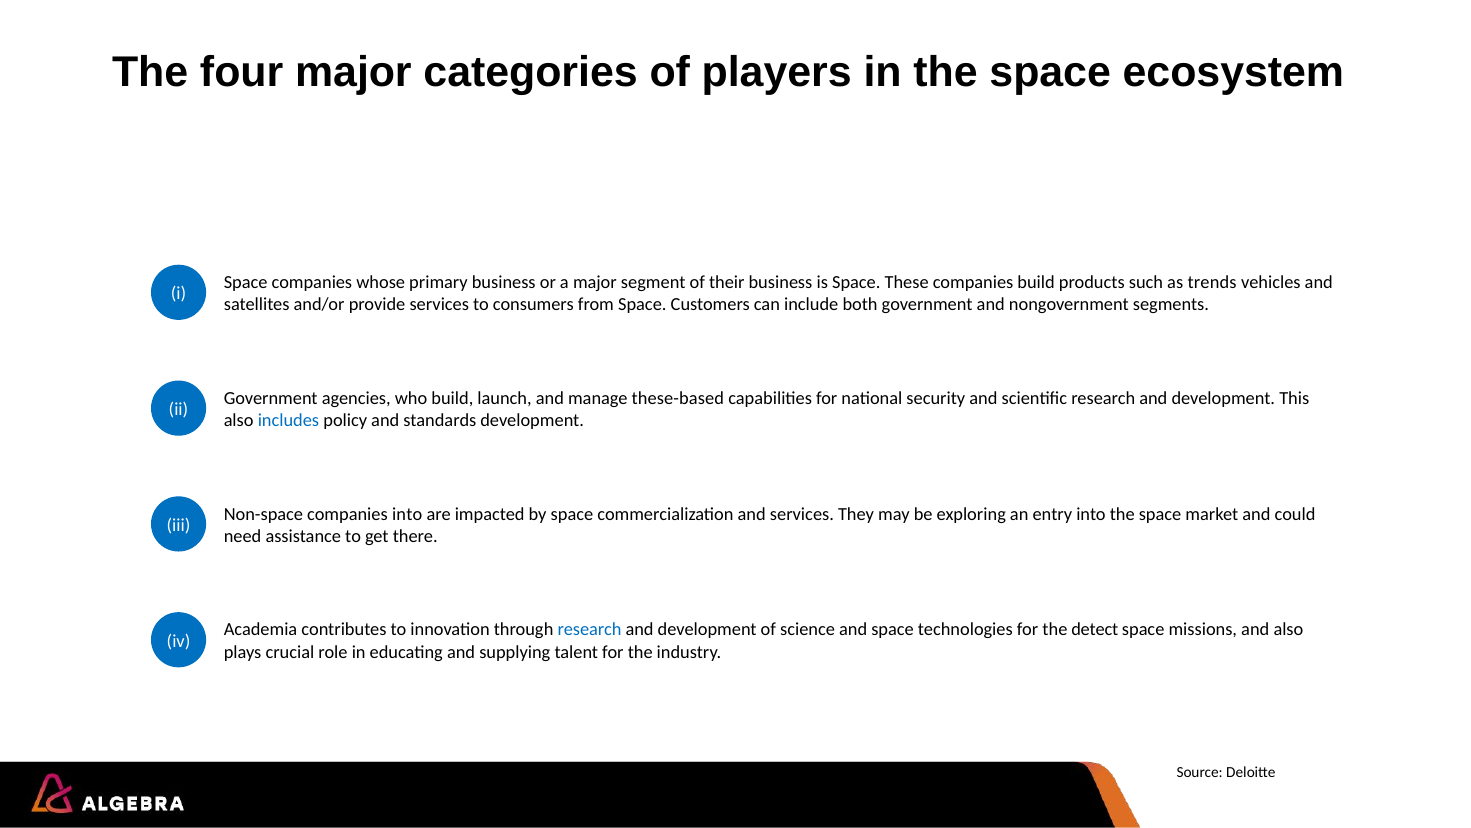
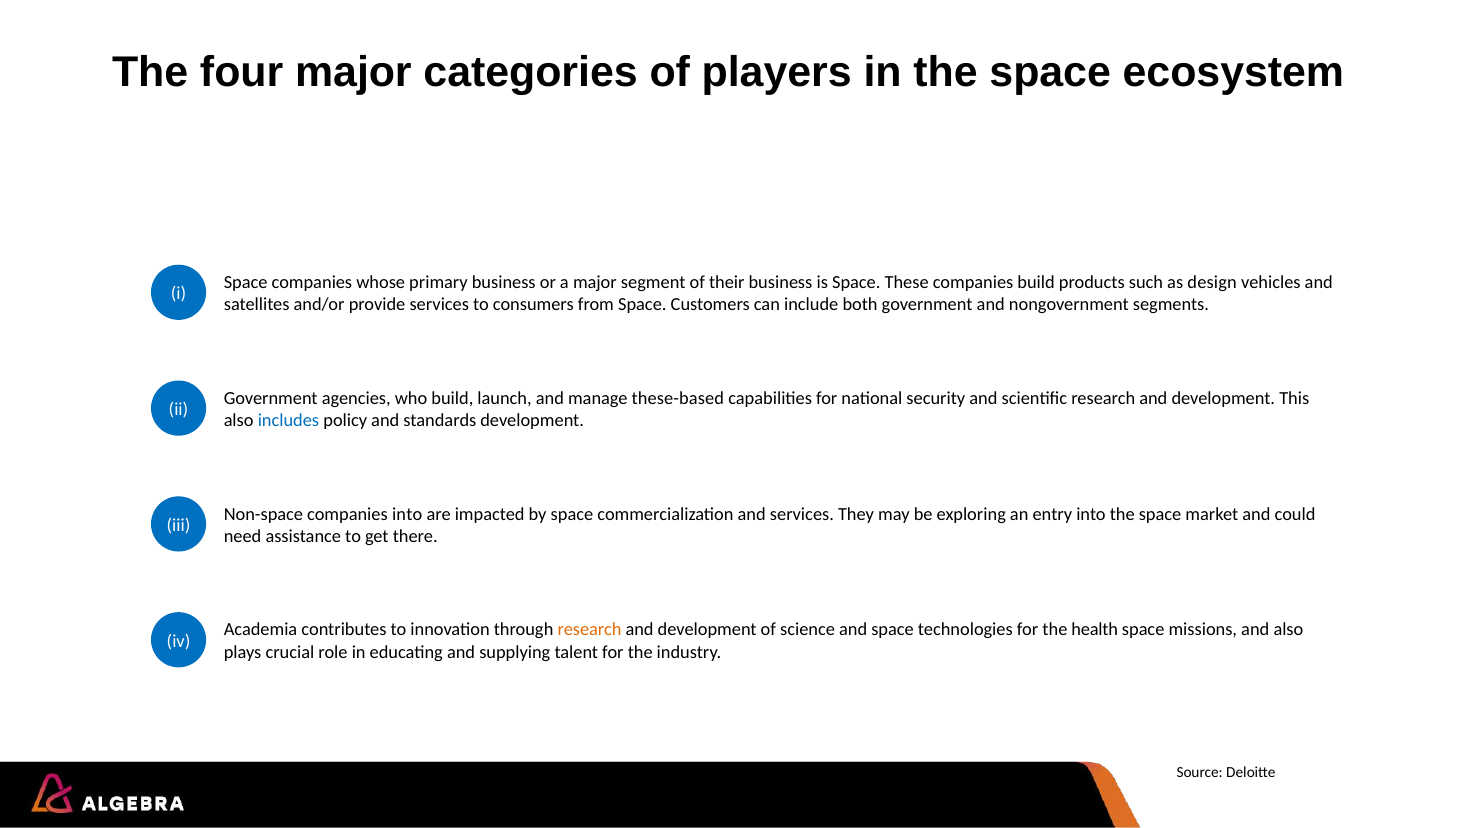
trends: trends -> design (1212, 282)
research colour: blue -> orange (589, 629)
detect: detect -> health (1095, 629)
